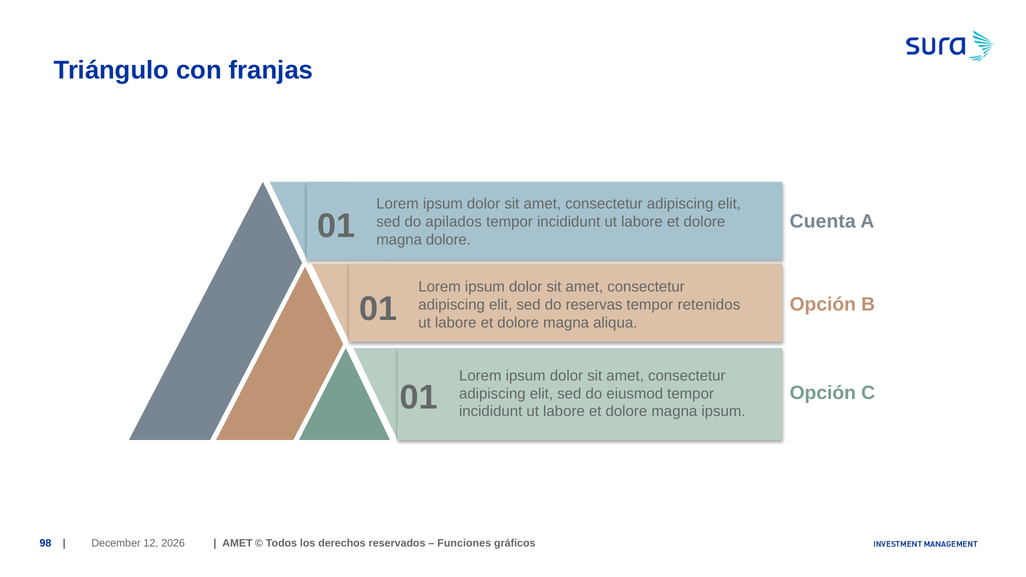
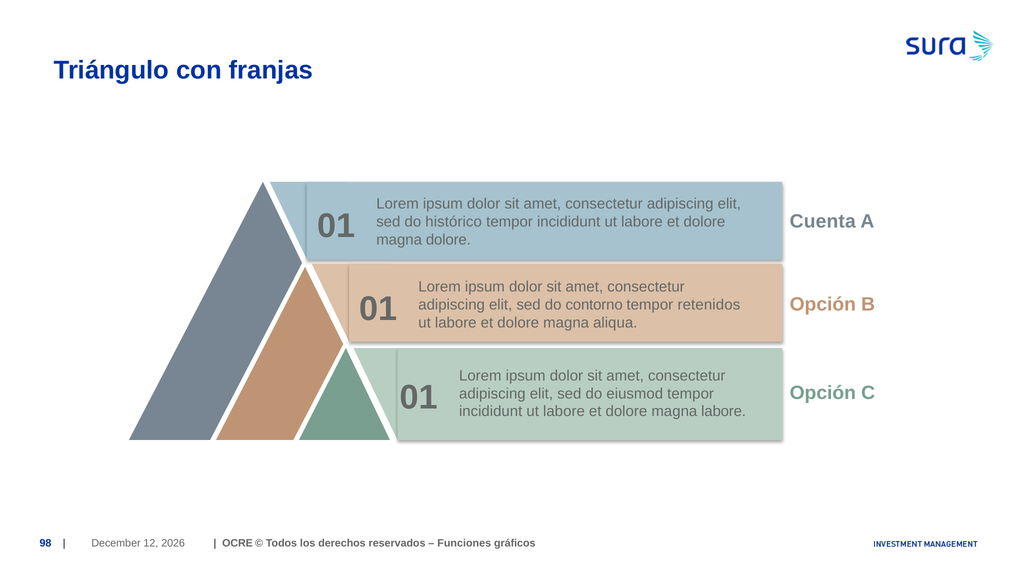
apilados: apilados -> histórico (454, 222)
reservas: reservas -> contorno (594, 305)
magna ipsum: ipsum -> labore (724, 412)
AMET: AMET -> OCRE (237, 543)
